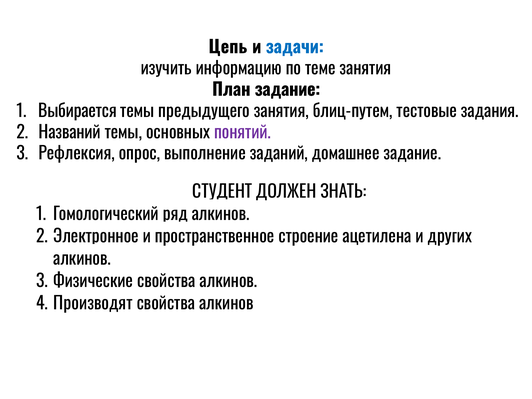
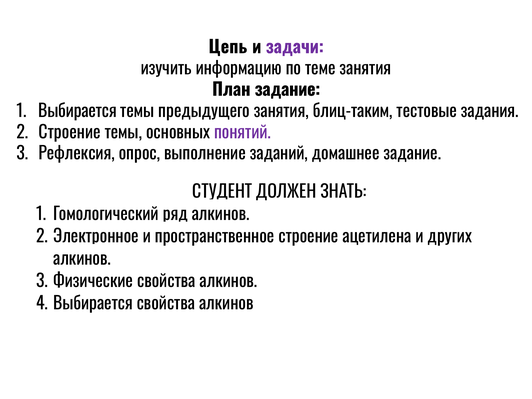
задачи colour: blue -> purple (295, 47)
блиц-путем: блиц-путем -> блиц-таким (353, 111)
Названий: Названий -> Строение (70, 132)
Производят: Производят -> Выбирается (93, 304)
